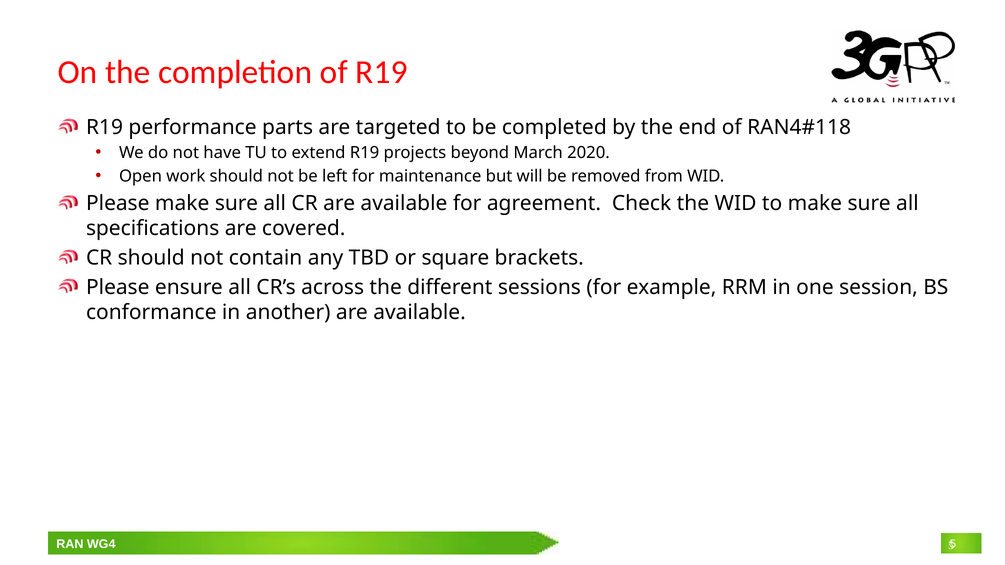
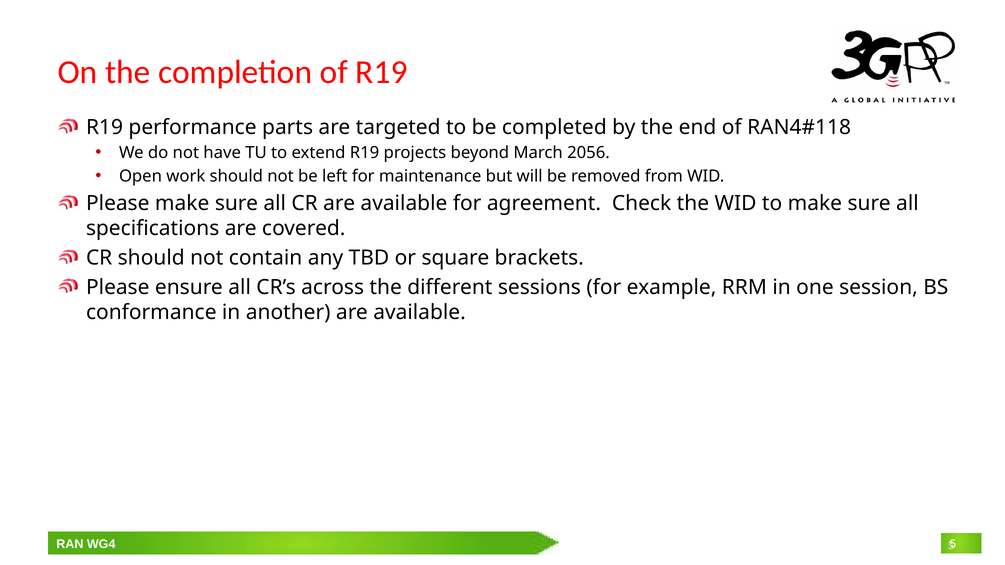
2020: 2020 -> 2056 (588, 153)
